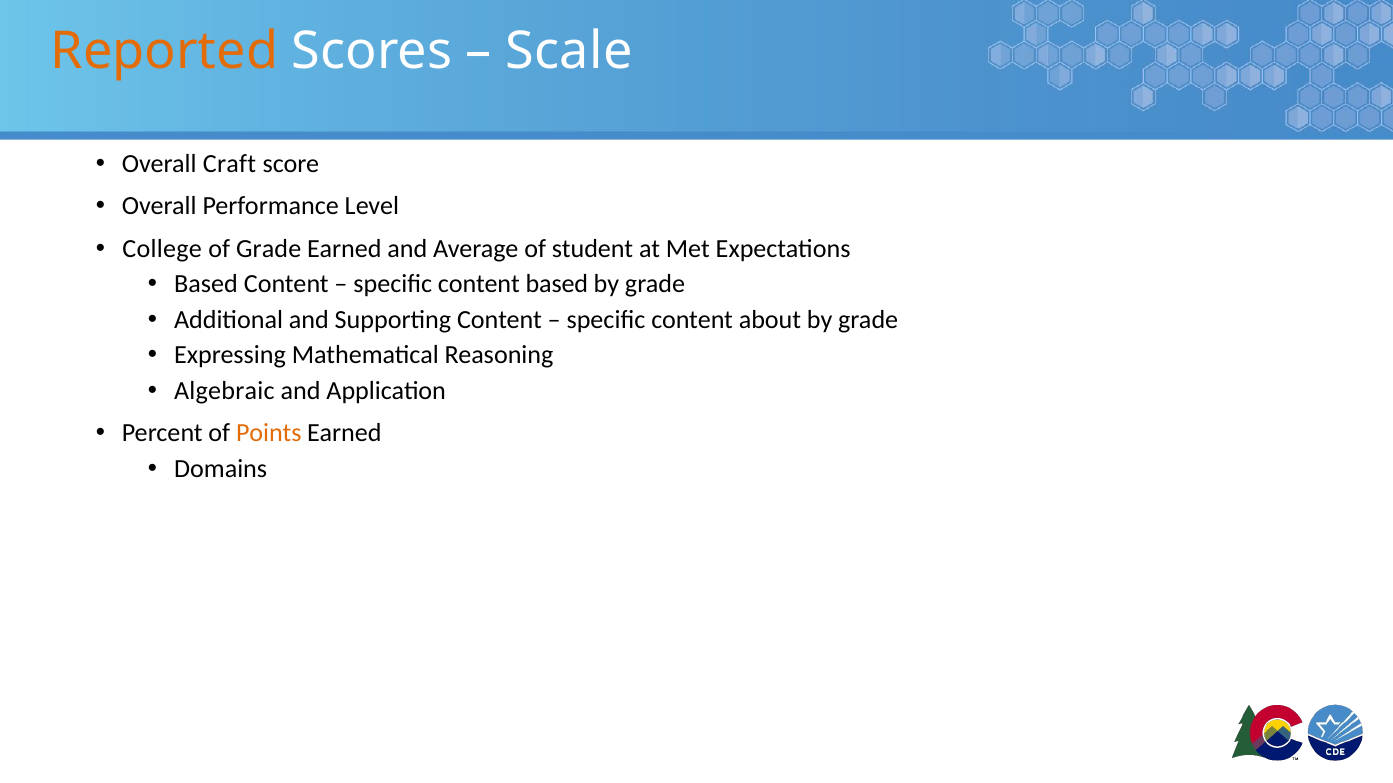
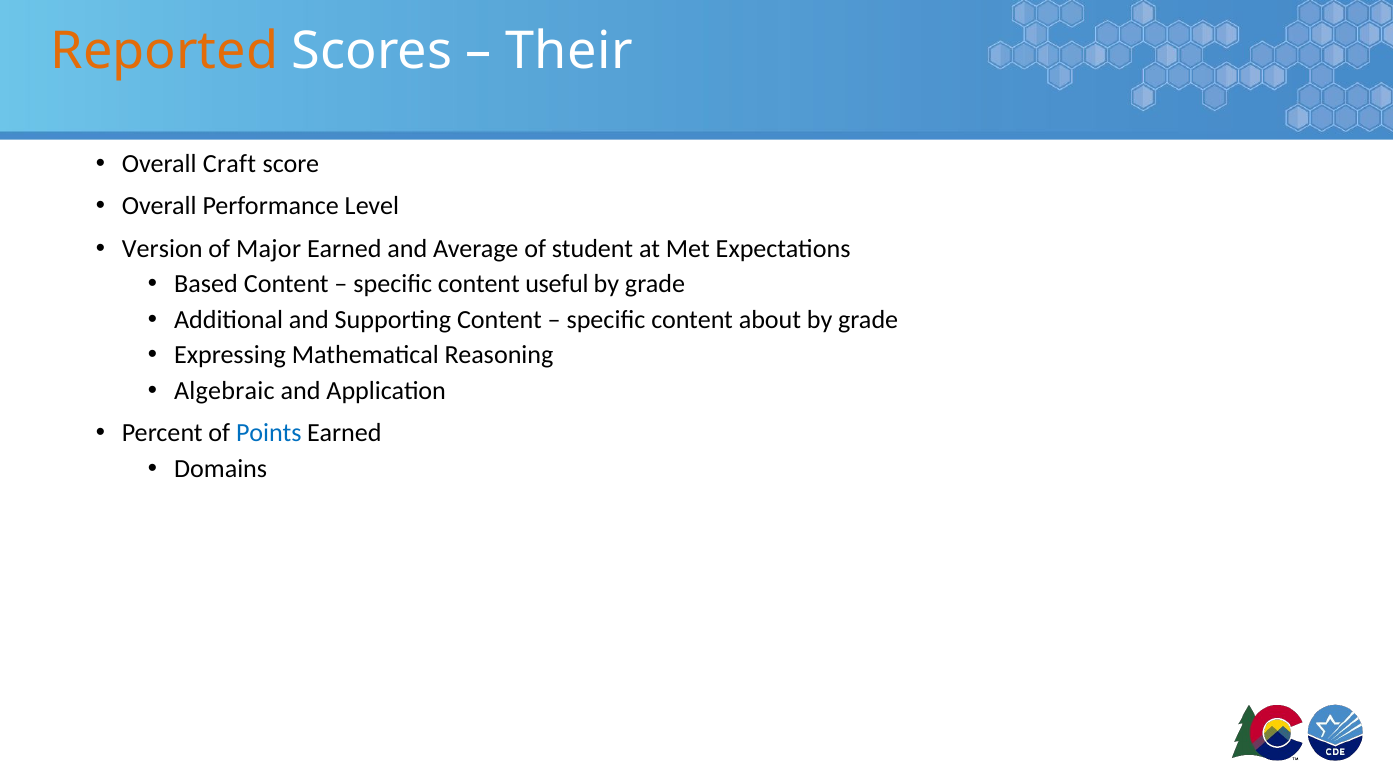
Scale: Scale -> Their (569, 51)
College: College -> Version (162, 249)
of Grade: Grade -> Major (269, 249)
content based: based -> useful (557, 284)
Points colour: orange -> blue (269, 434)
